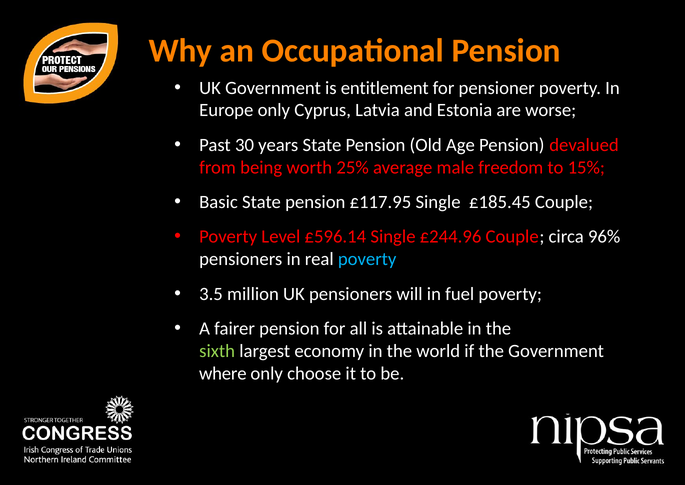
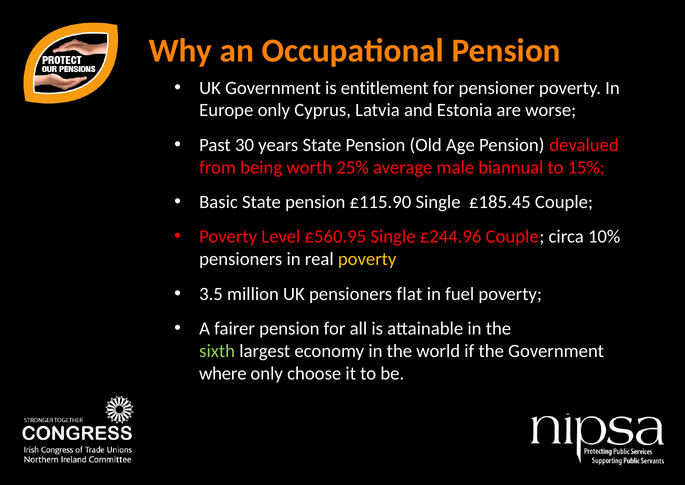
freedom: freedom -> biannual (511, 167)
£117.95: £117.95 -> £115.90 (380, 202)
£596.14: £596.14 -> £560.95 (335, 237)
96%: 96% -> 10% (604, 237)
poverty colour: light blue -> yellow (367, 259)
will: will -> flat (409, 294)
